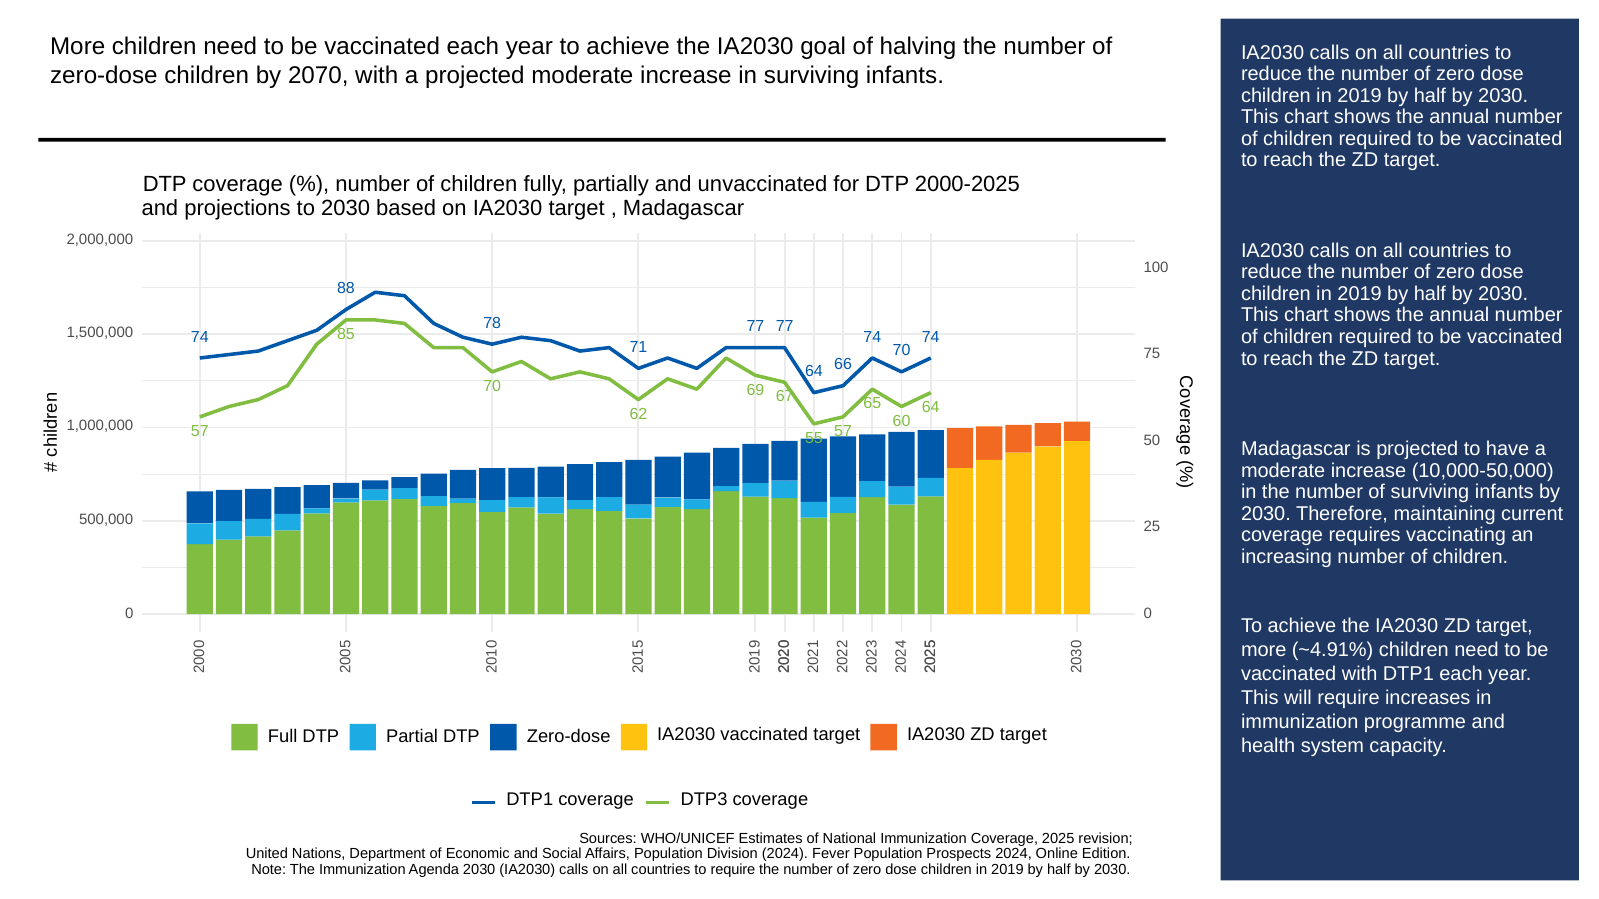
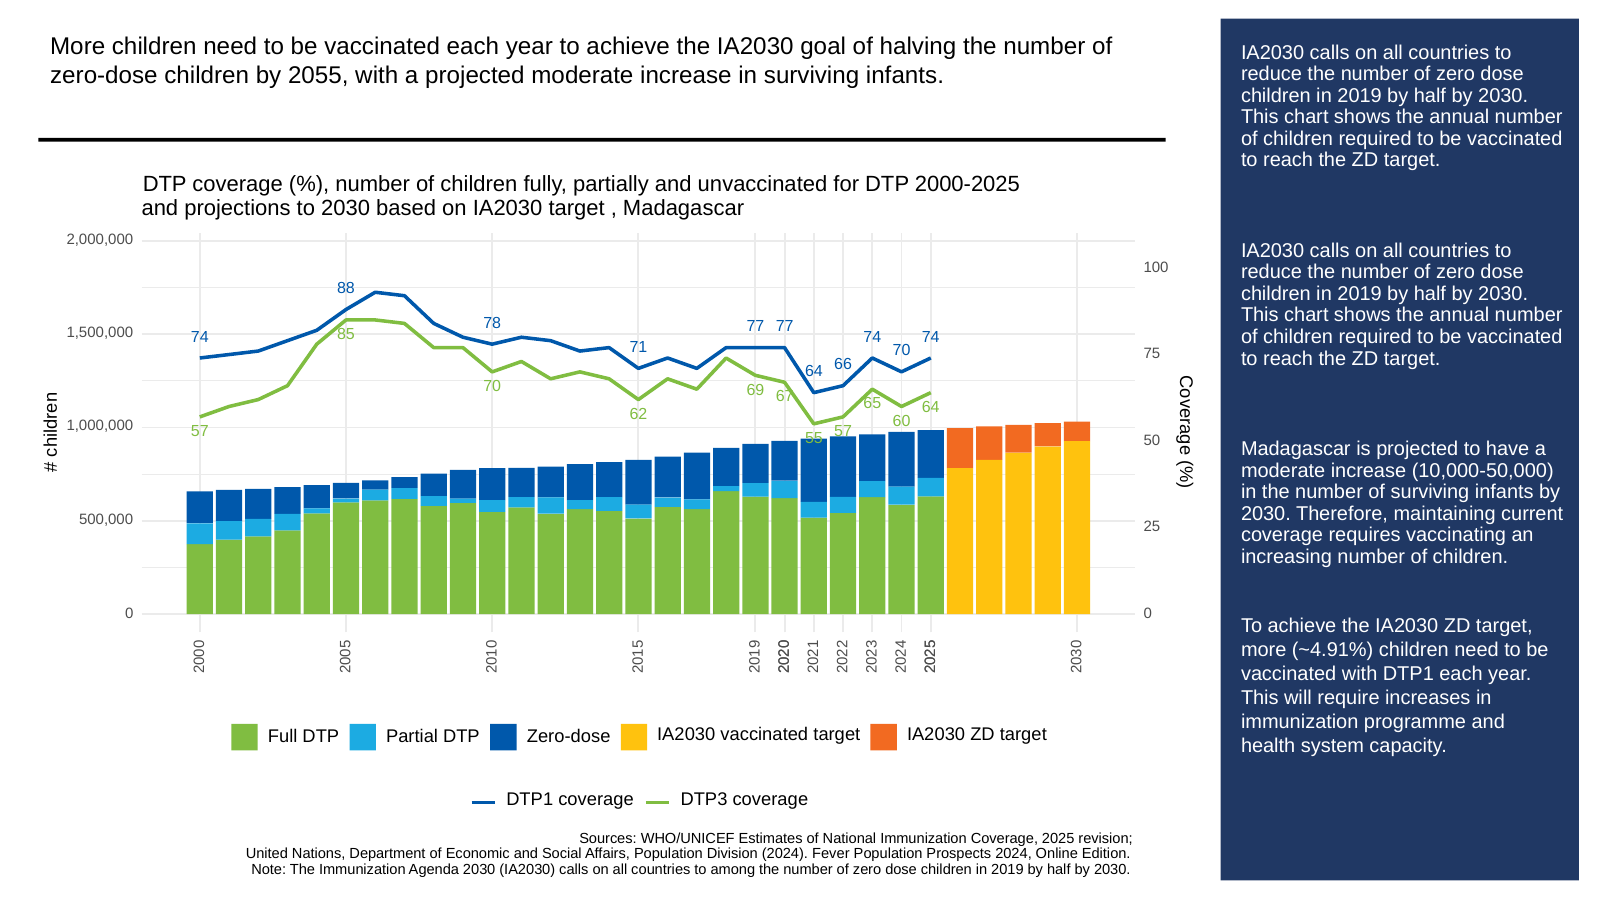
2070: 2070 -> 2055 (318, 75)
to require: require -> among (733, 870)
